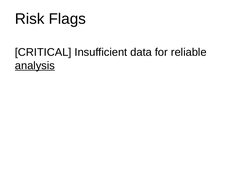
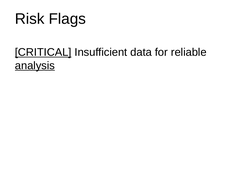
CRITICAL underline: none -> present (43, 52)
